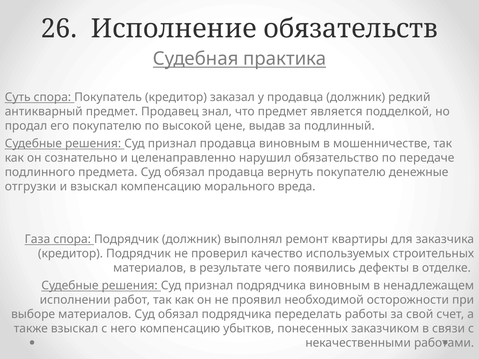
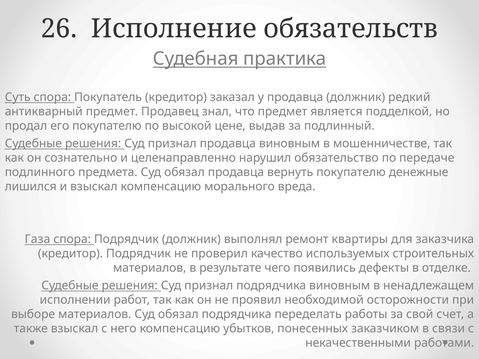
отгрузки: отгрузки -> лишился (31, 187)
